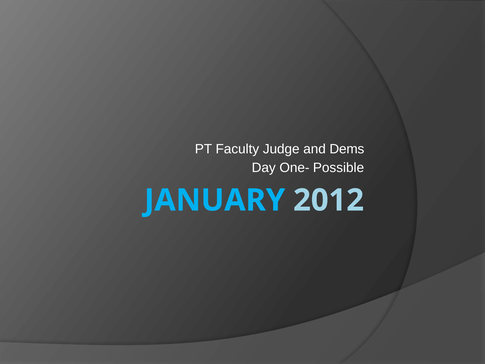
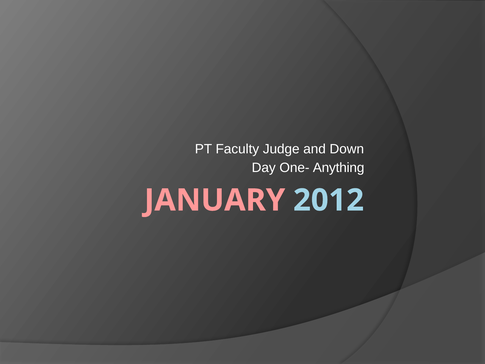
Dems: Dems -> Down (347, 149)
Possible: Possible -> Anything (339, 168)
JANUARY colour: light blue -> pink (215, 200)
